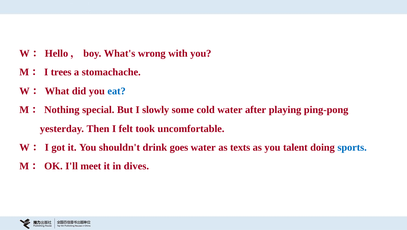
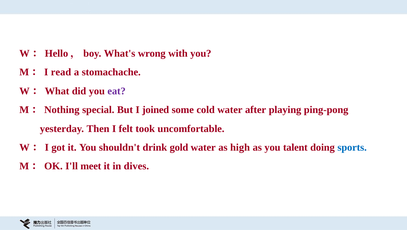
trees: trees -> read (61, 72)
eat colour: blue -> purple (117, 91)
slowly: slowly -> joined (156, 110)
goes: goes -> gold (179, 148)
texts: texts -> high (240, 148)
